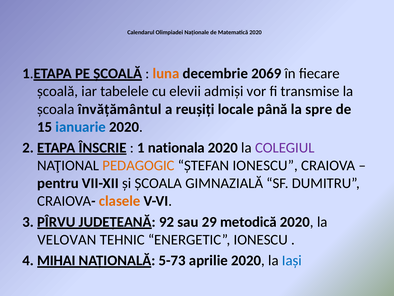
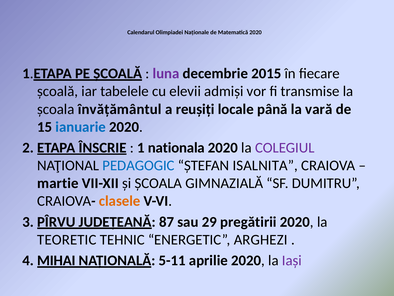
luna colour: orange -> purple (166, 73)
2069: 2069 -> 2015 (266, 73)
spre: spre -> vară (319, 109)
PEDAGOGIC colour: orange -> blue (139, 165)
ȘTEFAN IONESCU: IONESCU -> ISALNITA (265, 165)
pentru: pentru -> martie (58, 183)
92: 92 -> 87 (167, 222)
metodică: metodică -> pregătirii (248, 222)
VELOVAN: VELOVAN -> TEORETIC (67, 239)
ENERGETIC IONESCU: IONESCU -> ARGHEZI (261, 239)
5-73: 5-73 -> 5-11 (172, 260)
Iași colour: blue -> purple (292, 260)
